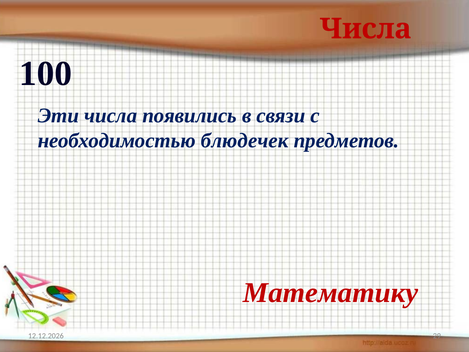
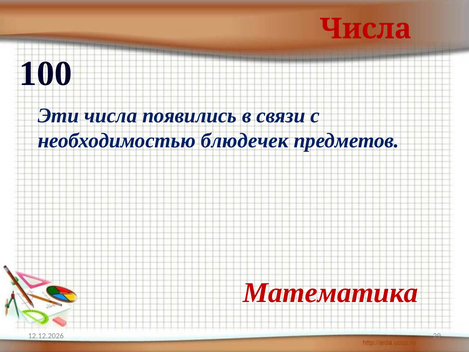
Математику: Математику -> Математика (331, 293)
